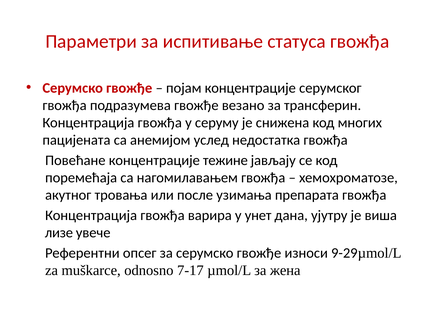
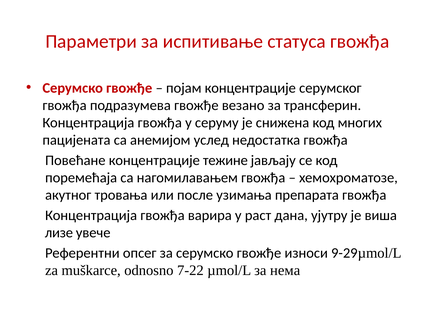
унет: унет -> раст (258, 216)
7-17: 7-17 -> 7-22 (190, 271)
жена: жена -> нема (285, 271)
